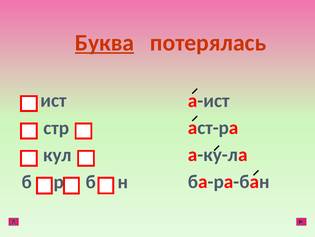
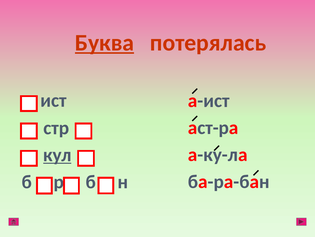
кул underline: none -> present (57, 154)
